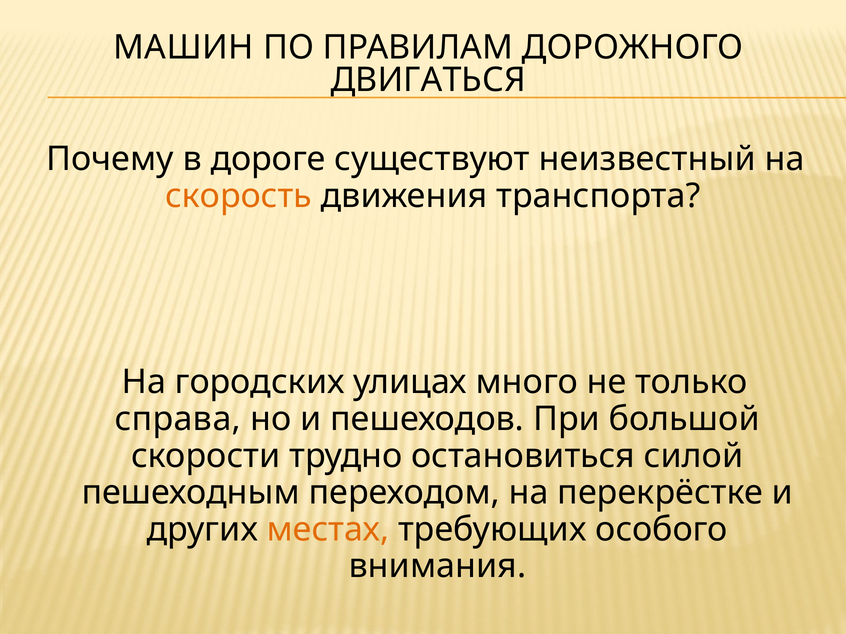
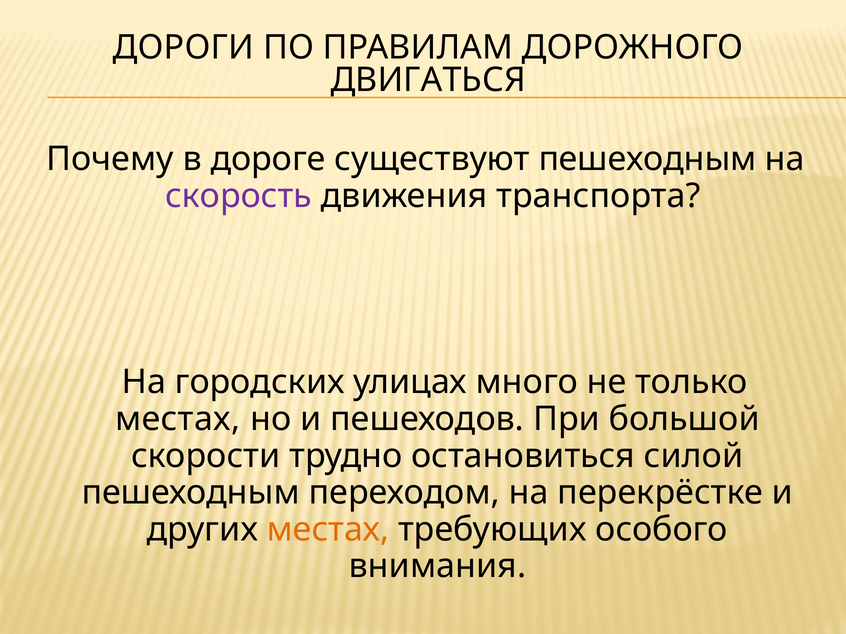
МАШИН: МАШИН -> ДОРОГИ (183, 47)
существуют неизвестный: неизвестный -> пешеходным (647, 159)
скорость colour: orange -> purple (239, 196)
справа: справа -> местах (178, 419)
